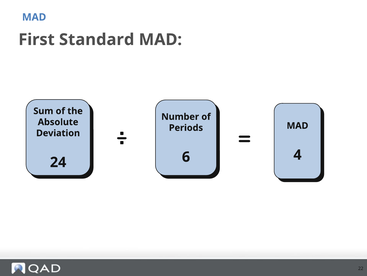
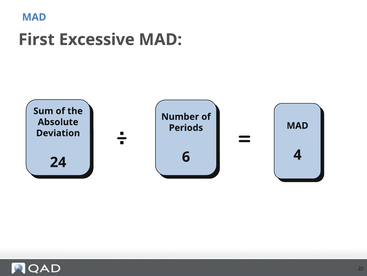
Standard: Standard -> Excessive (97, 40)
